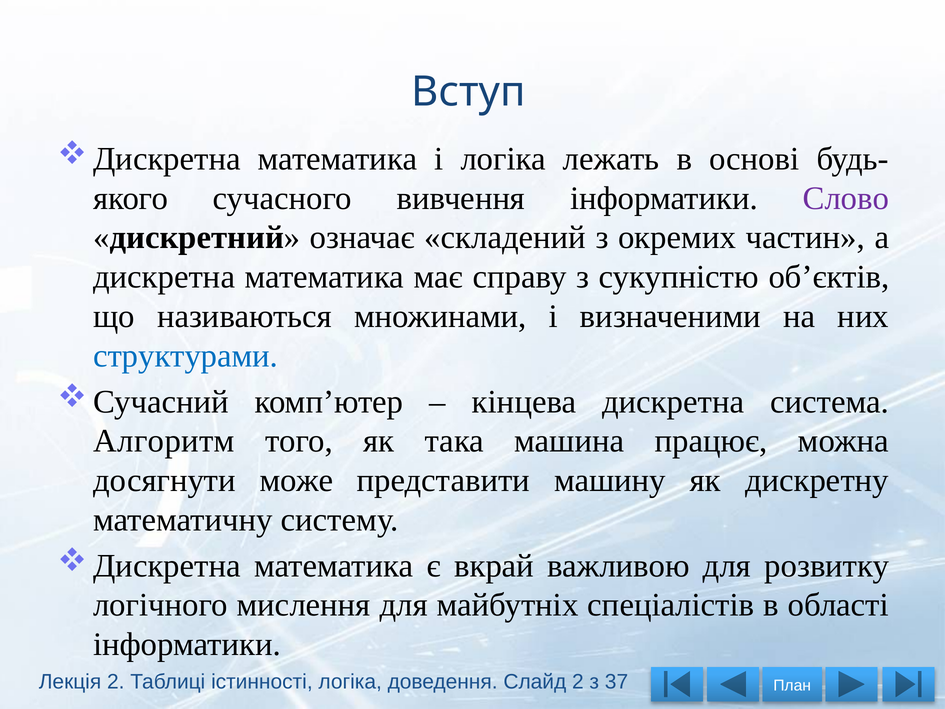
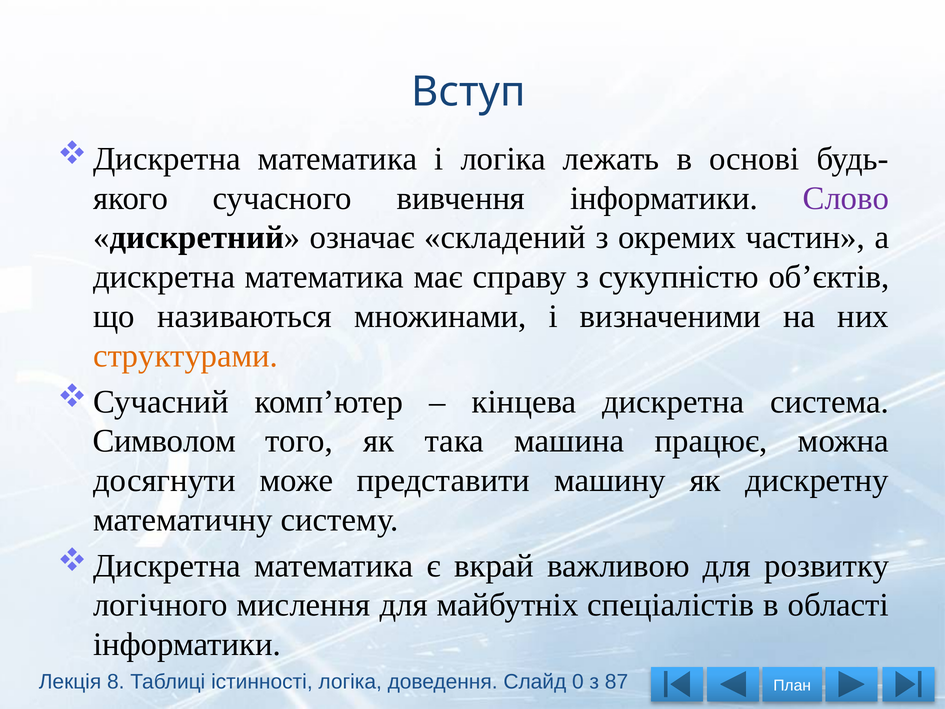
структурами colour: blue -> orange (186, 356)
Алгоритм: Алгоритм -> Символом (164, 441)
Лекція 2: 2 -> 8 (116, 682)
Слайд 2: 2 -> 0 (578, 682)
37: 37 -> 87 (617, 682)
